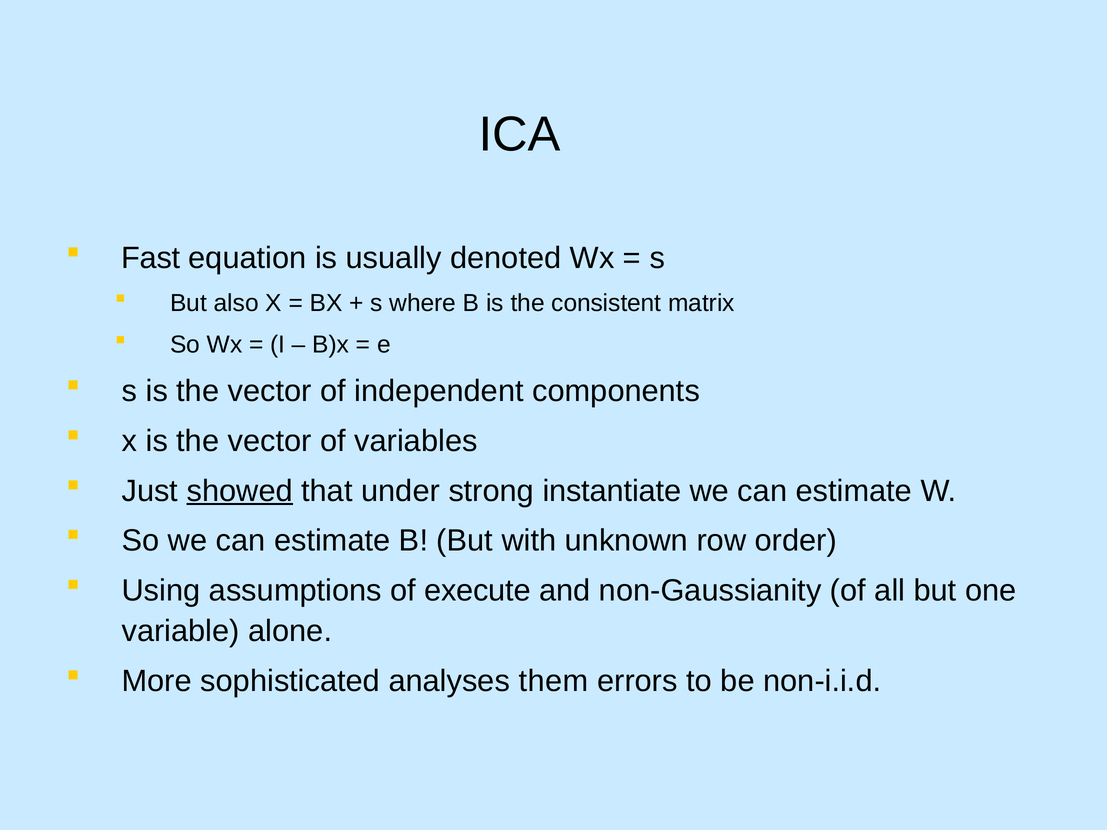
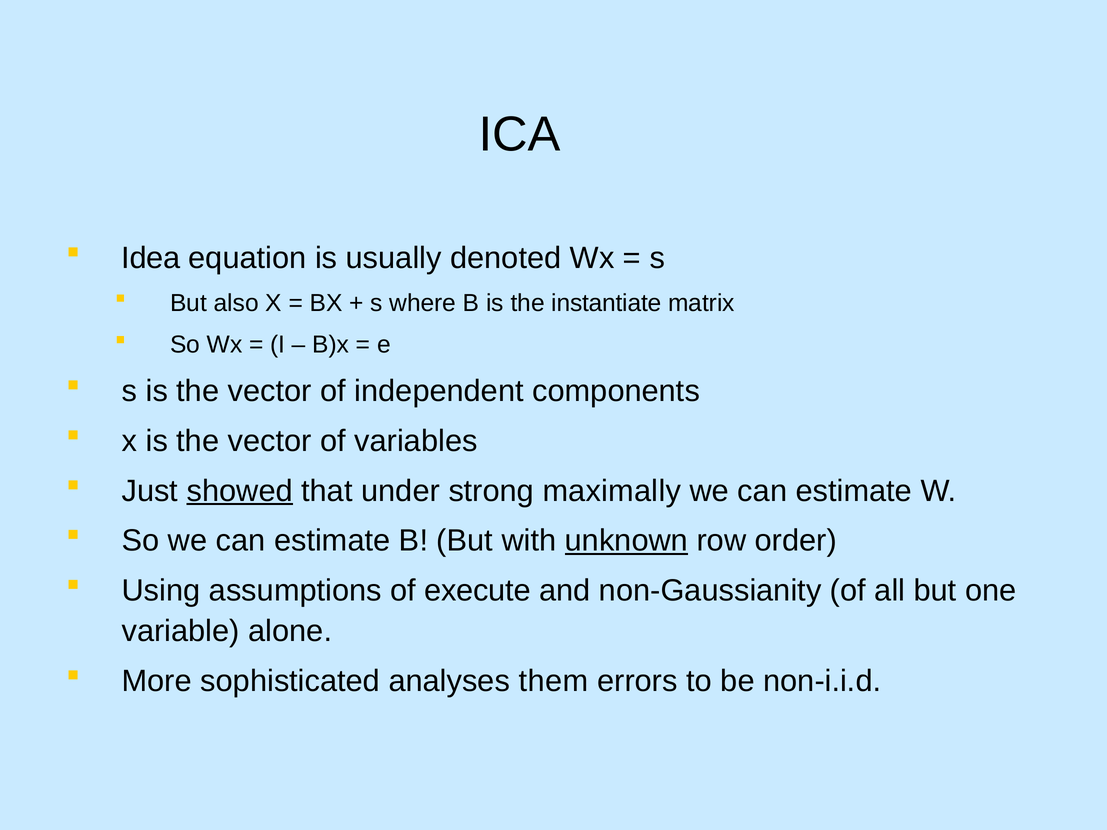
Fast: Fast -> Idea (151, 258)
consistent: consistent -> instantiate (606, 303)
instantiate: instantiate -> maximally (612, 491)
unknown underline: none -> present (626, 541)
